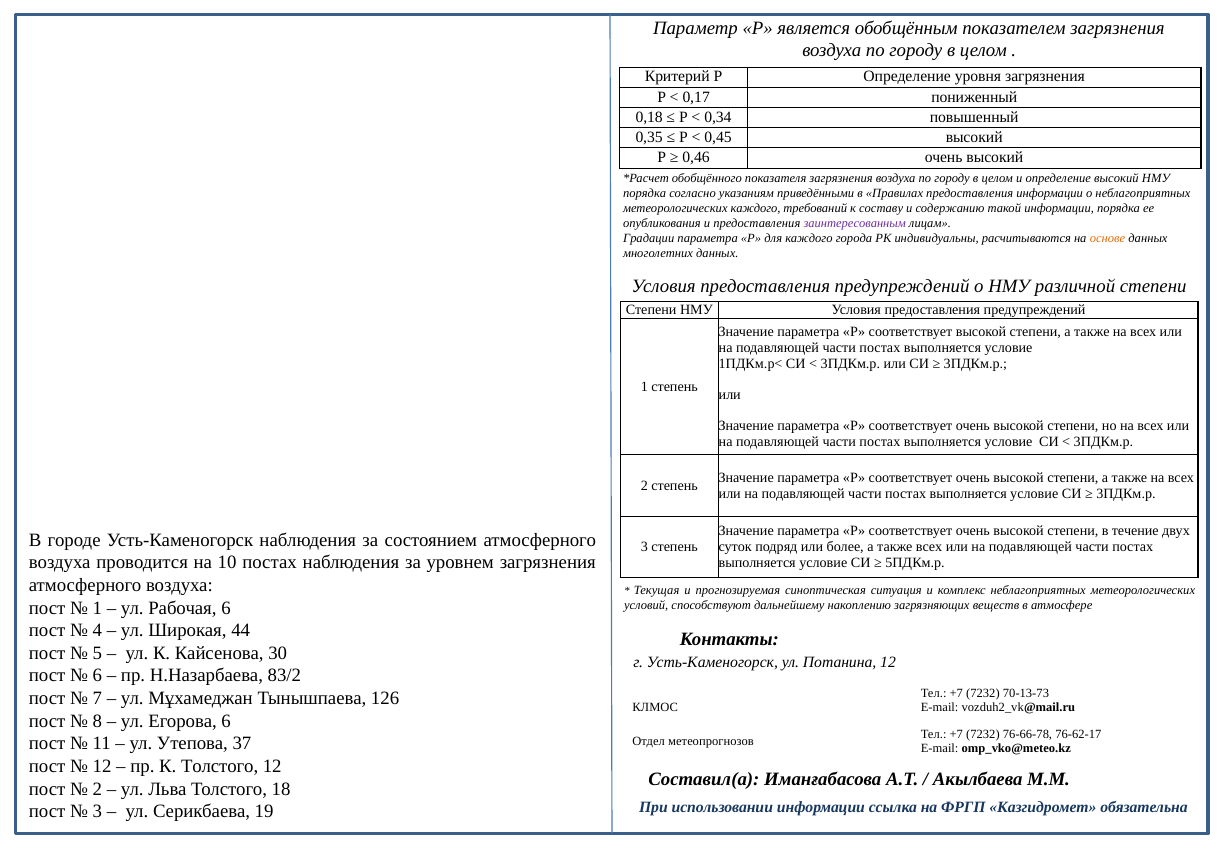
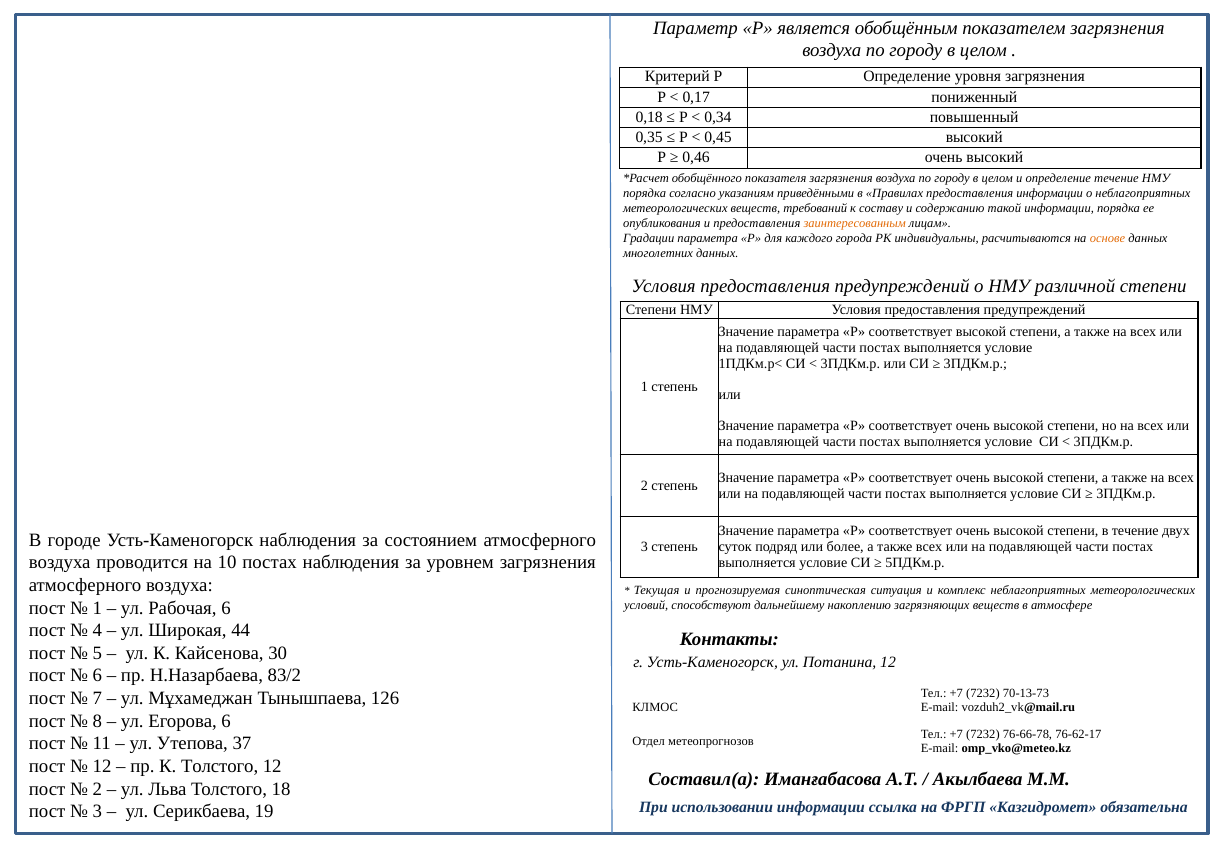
определение высокий: высокий -> течение (1116, 178)
метеорологических каждого: каждого -> веществ (755, 208)
заинтересованным colour: purple -> orange (855, 223)
